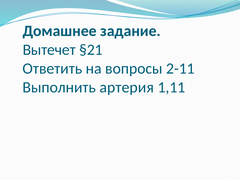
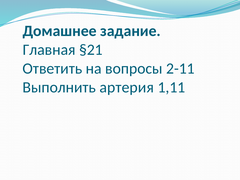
Вытечет: Вытечет -> Главная (49, 50)
